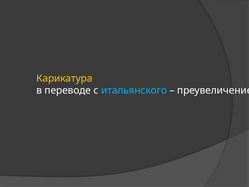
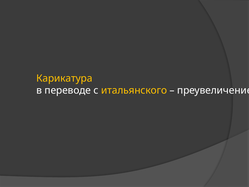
итальянского colour: light blue -> yellow (134, 90)
